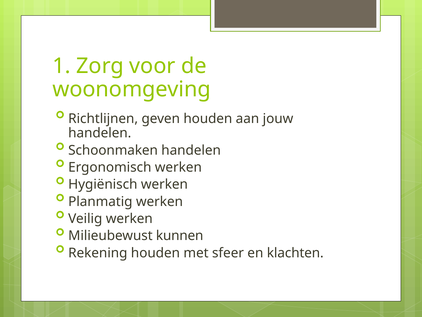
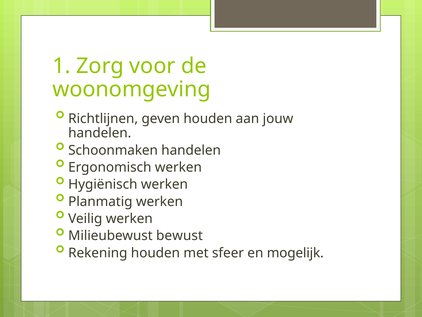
kunnen: kunnen -> bewust (180, 235)
klachten: klachten -> mogelijk (295, 252)
